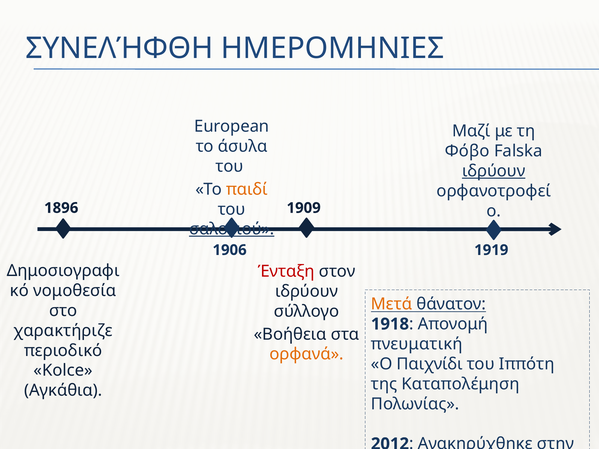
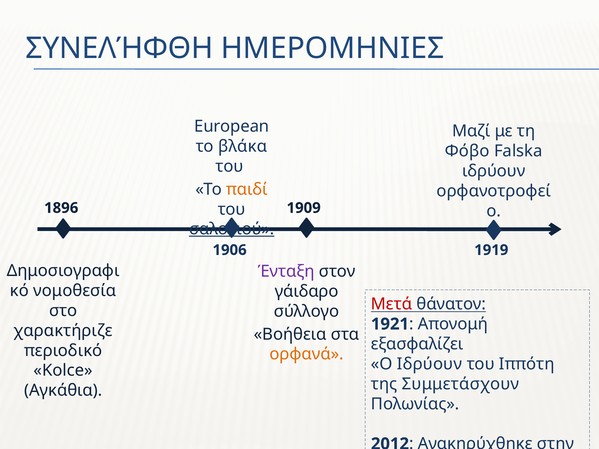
άσυλα: άσυλα -> βλάκα (243, 146)
ιδρύουν underline: present -> none (494, 171)
Ένταξη colour: red -> purple (286, 271)
ιδρύουν: ιδρύουν -> γάιδαρο (307, 291)
Μετά colour: orange -> red (392, 304)
1918: 1918 -> 1921 (390, 324)
πνευματική: πνευματική -> εξασφαλίζει (417, 344)
Ο Παιχνίδι: Παιχνίδι -> Ιδρύουν (429, 364)
Καταπολέμηση: Καταπολέμηση -> Συμμετάσχουν (461, 384)
